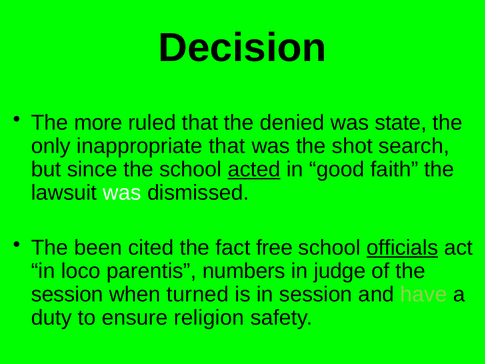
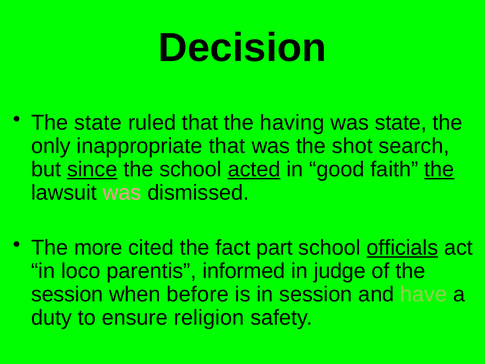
The more: more -> state (98, 123)
denied: denied -> having (292, 123)
since underline: none -> present (92, 169)
the underline: none -> present (439, 169)
was colour: white -> pink (122, 192)
been: been -> more (98, 248)
free: free -> part (274, 248)
numbers: numbers -> informed (244, 271)
turned: turned -> before (198, 294)
